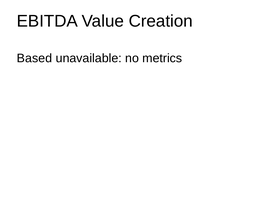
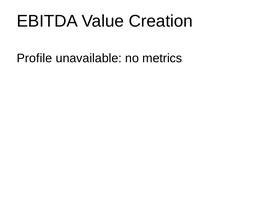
Based: Based -> Profile (34, 58)
